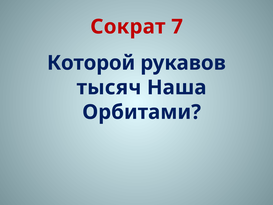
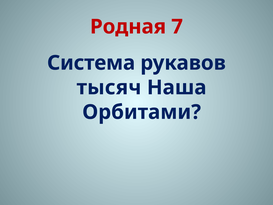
Сократ: Сократ -> Родная (128, 27)
Которой: Которой -> Система (91, 63)
